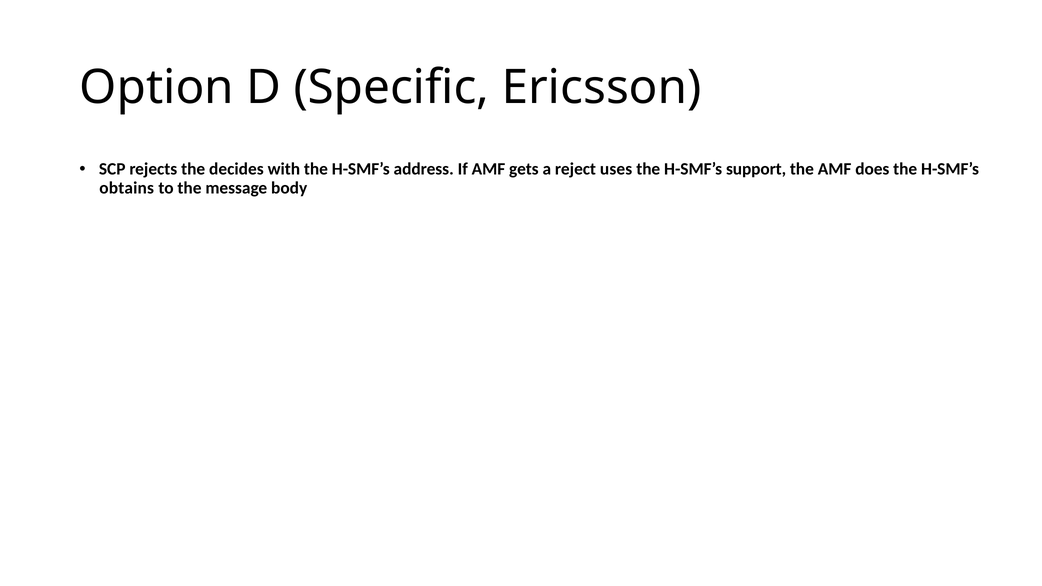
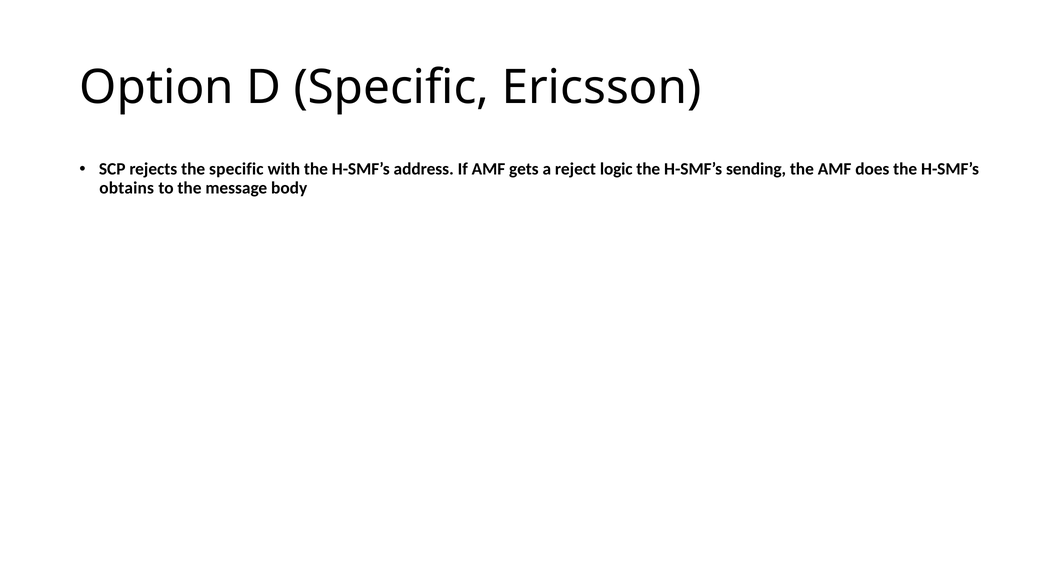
the decides: decides -> specific (236, 169)
uses: uses -> logic (616, 169)
support: support -> sending (756, 169)
